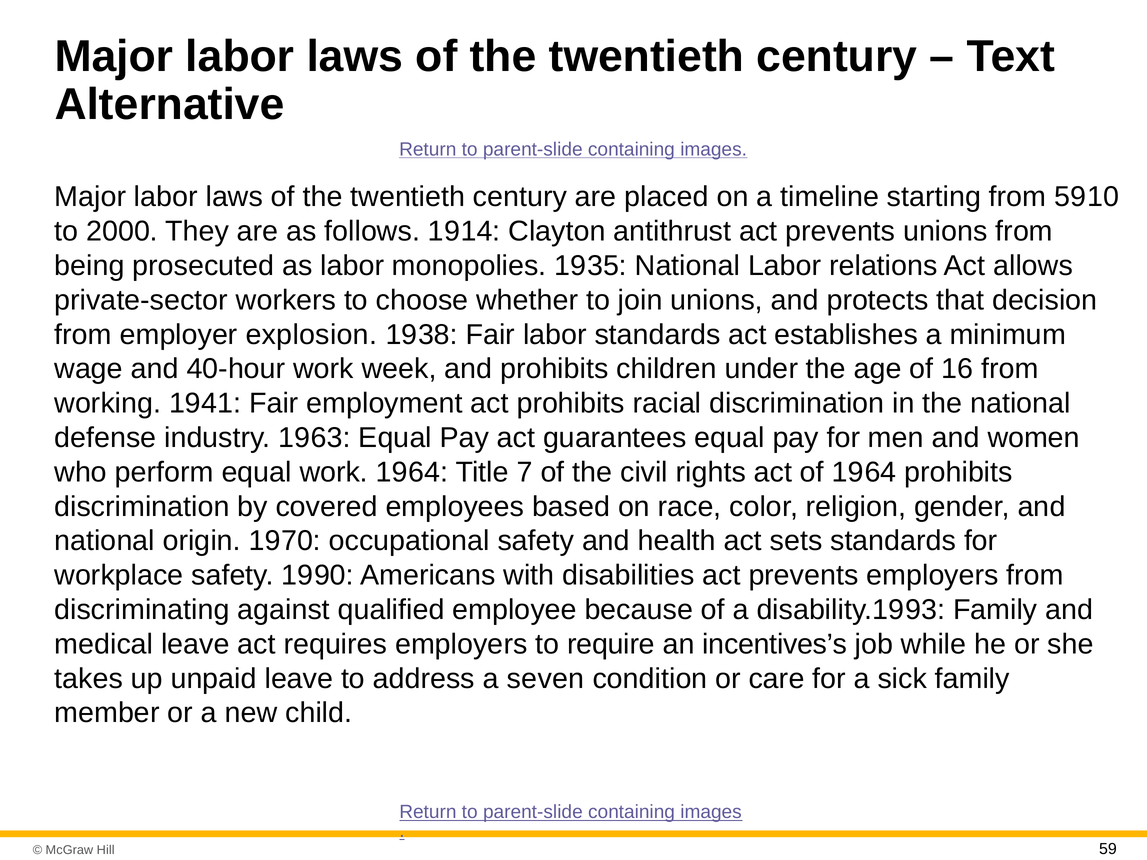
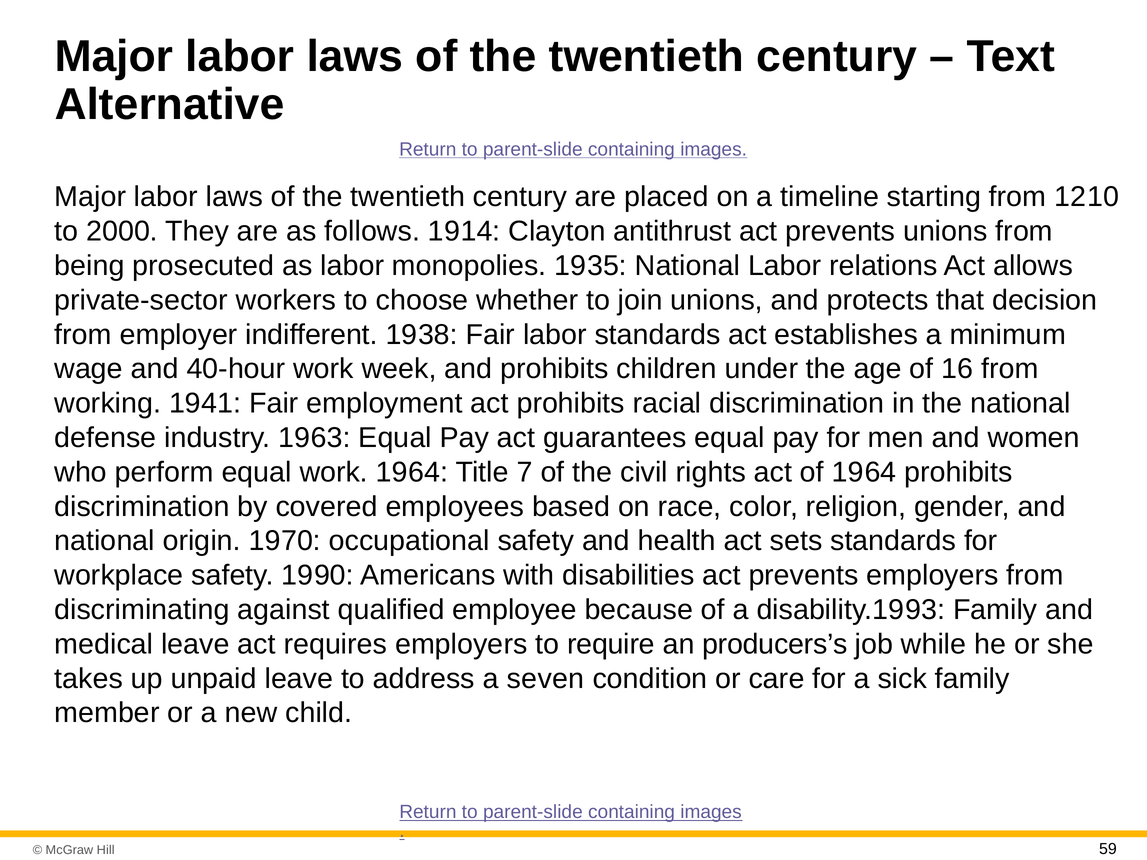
from 59: 59 -> 12 (1070, 197)
explosion: explosion -> indifferent (312, 335)
incentives’s: incentives’s -> producers’s (775, 644)
